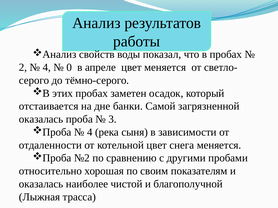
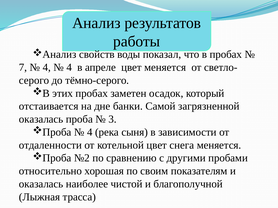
2: 2 -> 7 (23, 68)
0: 0 -> 4 (69, 68)
